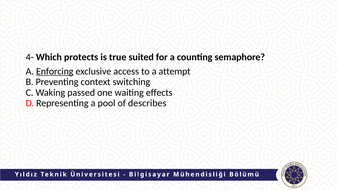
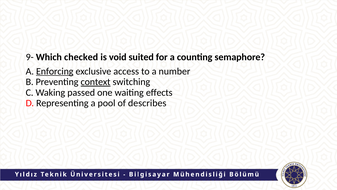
4-: 4- -> 9- (30, 57)
protects: protects -> checked (81, 57)
true: true -> void (118, 57)
attempt: attempt -> number (174, 71)
context underline: none -> present (96, 82)
